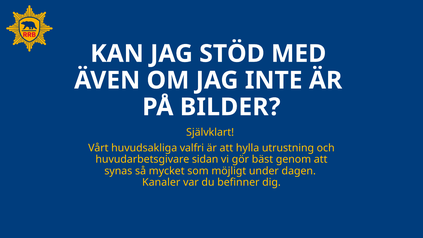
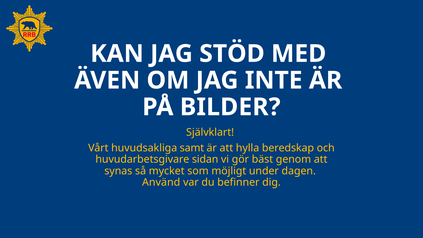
valfri: valfri -> samt (192, 148)
utrustning: utrustning -> beredskap (288, 148)
Kanaler: Kanaler -> Använd (161, 182)
